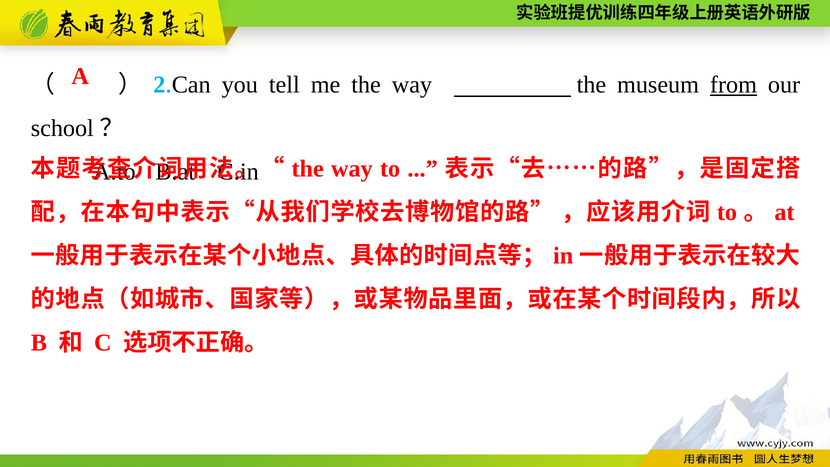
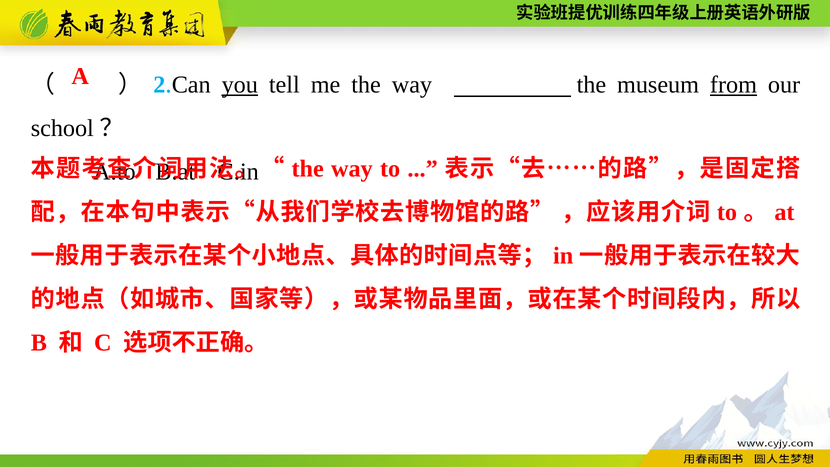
you underline: none -> present (240, 85)
